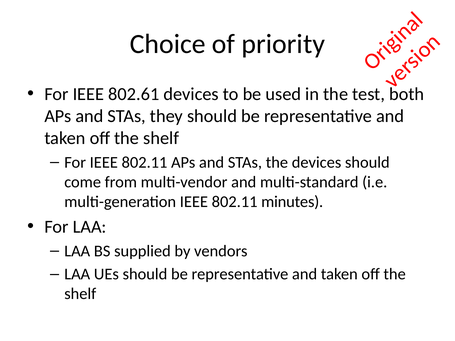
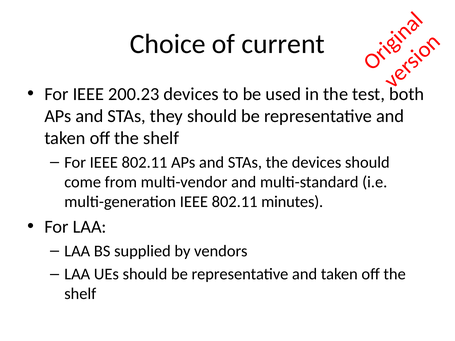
priority: priority -> current (283, 44)
802.61: 802.61 -> 200.23 (134, 94)
